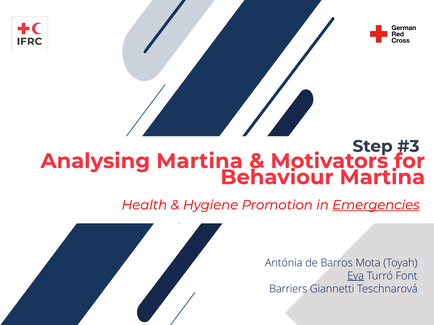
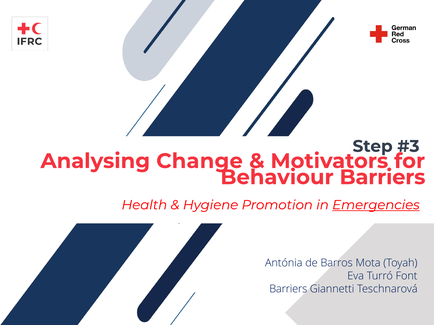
Analysing Martina: Martina -> Change (200, 161)
Behaviour Martina: Martina -> Barriers (382, 178)
Eva underline: present -> none (356, 276)
